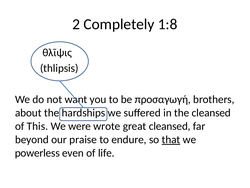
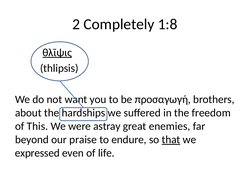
θλῖψις underline: none -> present (57, 52)
the cleansed: cleansed -> freedom (211, 113)
wrote: wrote -> astray (107, 126)
great cleansed: cleansed -> enemies (170, 126)
powerless: powerless -> expressed (37, 153)
